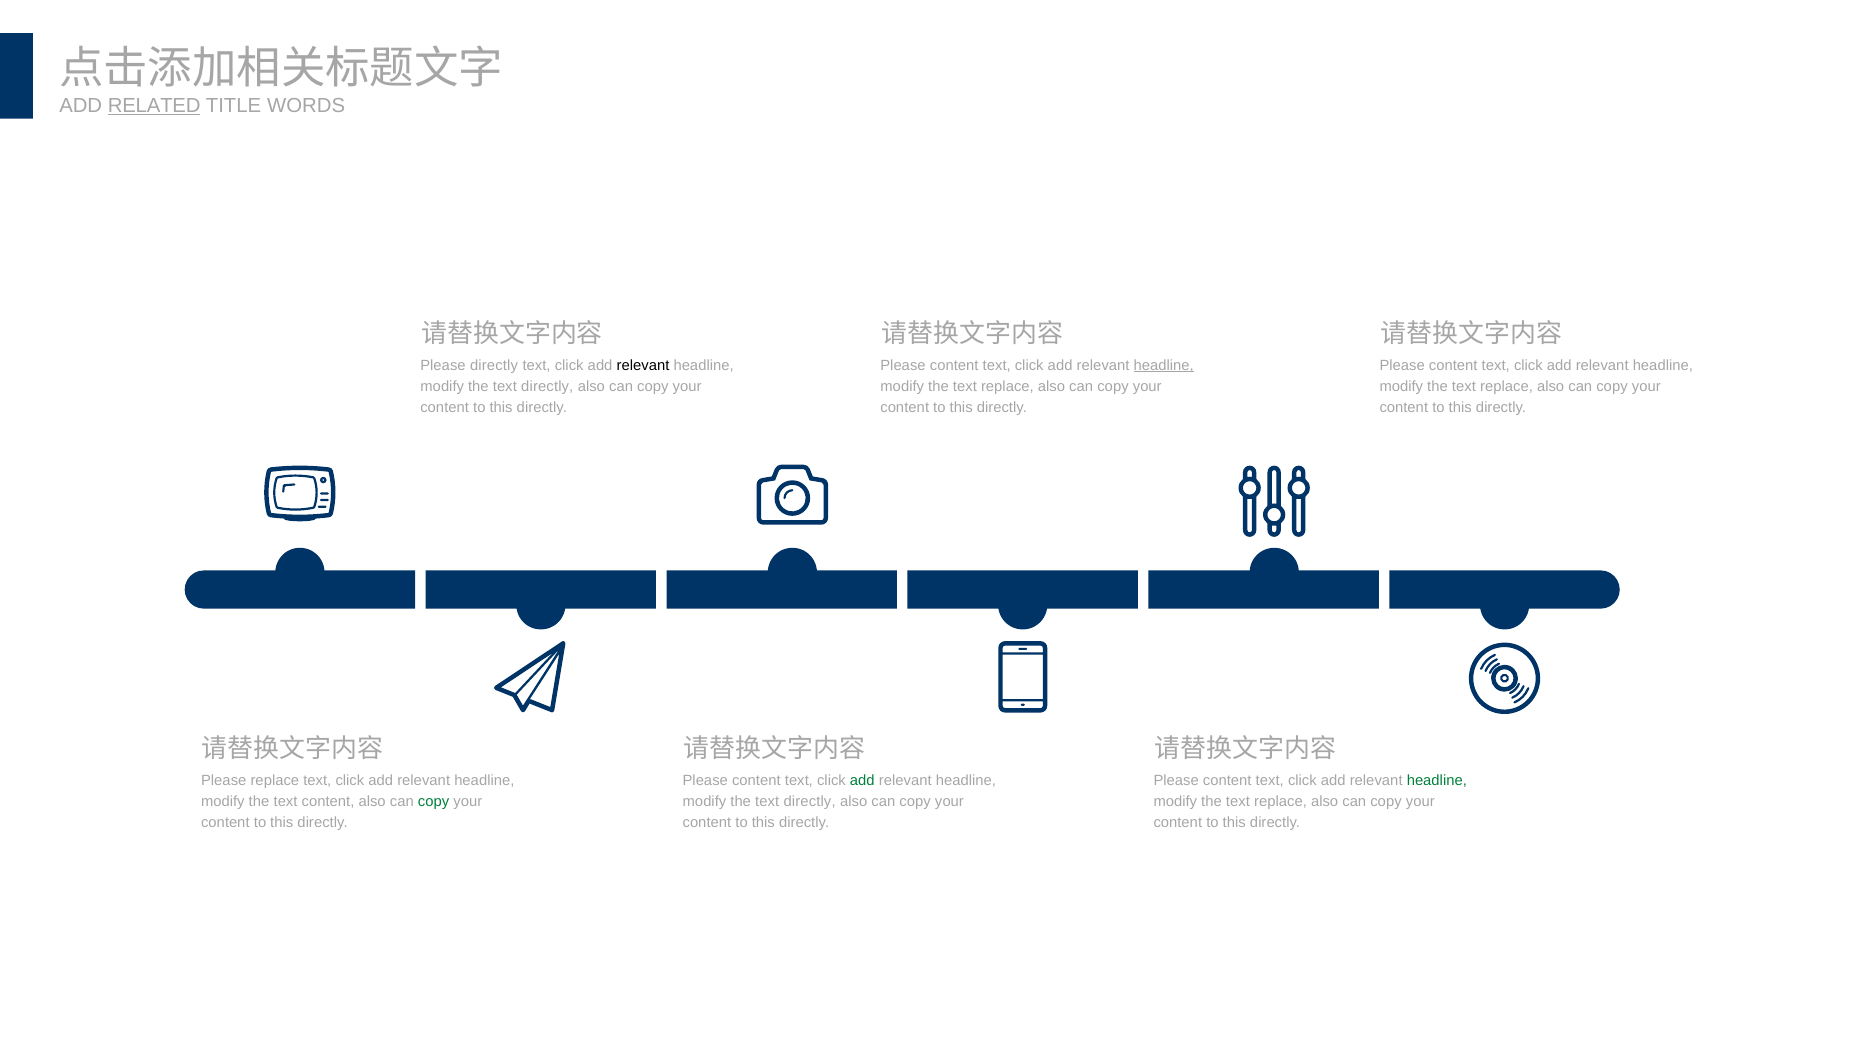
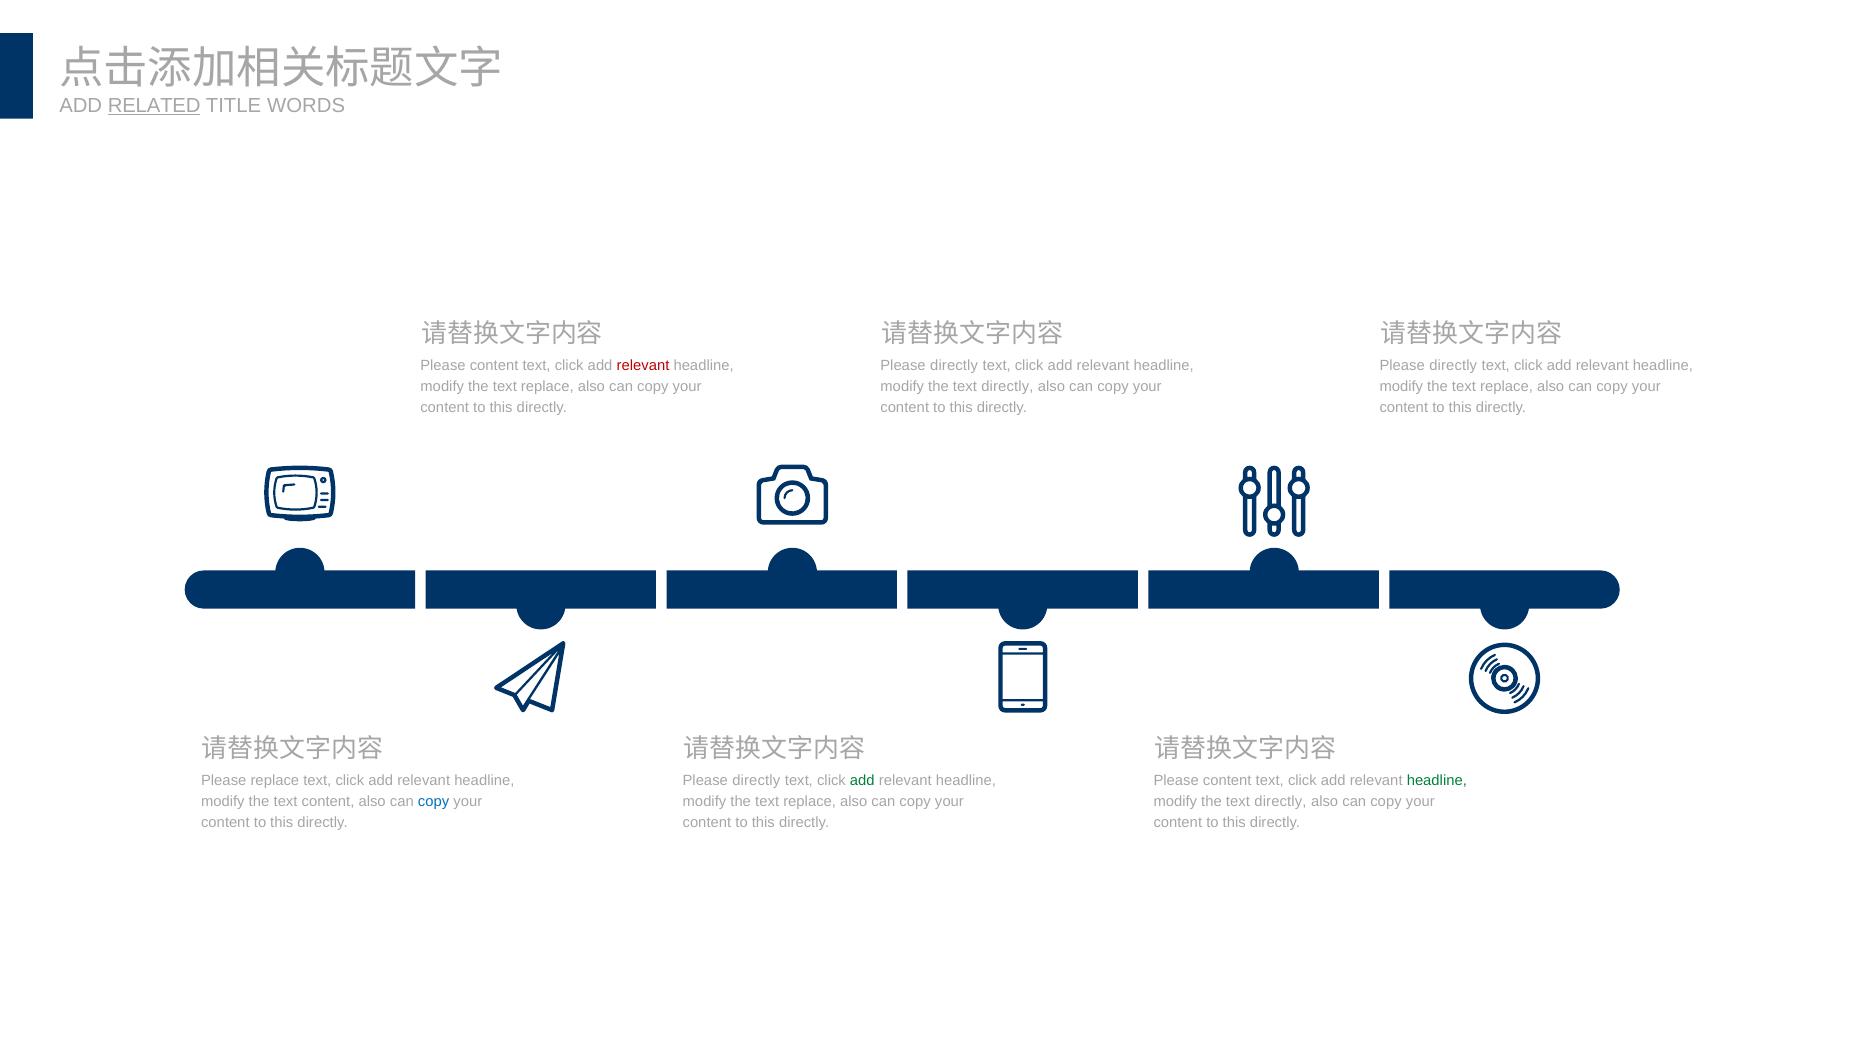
directly: directly -> content (494, 366)
relevant colour: black -> red (643, 366)
content: content -> directly (954, 366)
headline underline: present -> none (1164, 366)
content: content -> directly (1453, 366)
directly: directly -> replace (547, 387)
replace: replace -> directly (1007, 387)
content: content -> directly (756, 781)
copy colour: green -> blue (434, 802)
directly: directly -> replace (810, 802)
replace: replace -> directly (1280, 802)
